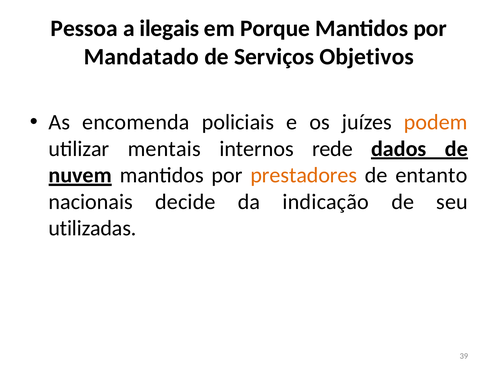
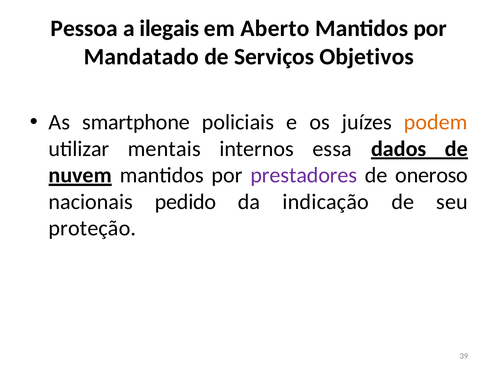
Porque: Porque -> Aberto (275, 29)
encomenda: encomenda -> smartphone (136, 122)
rede: rede -> essa (332, 149)
prestadores colour: orange -> purple (304, 176)
entanto: entanto -> oneroso (432, 176)
decide: decide -> pedido (186, 202)
utilizadas: utilizadas -> proteção (92, 229)
